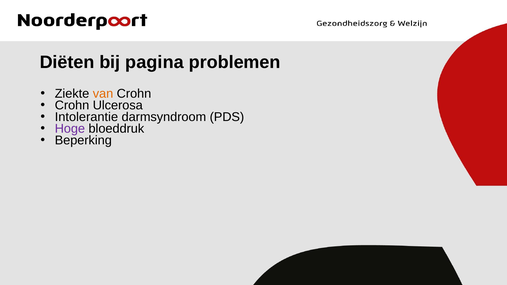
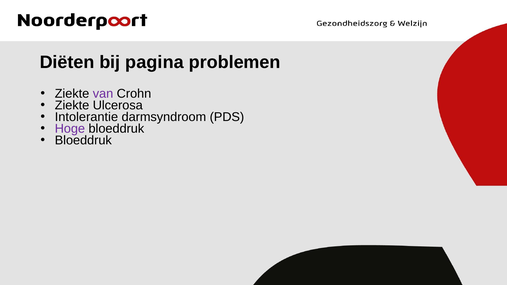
van colour: orange -> purple (103, 94)
Crohn: Crohn -> Ziekte (72, 105)
Beperking: Beperking -> Bloeddruk (83, 140)
